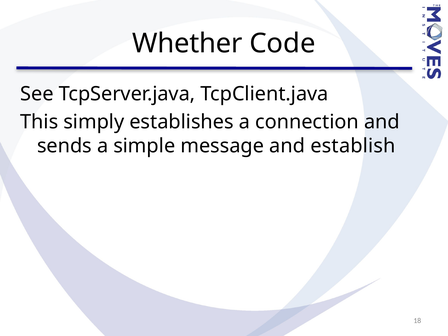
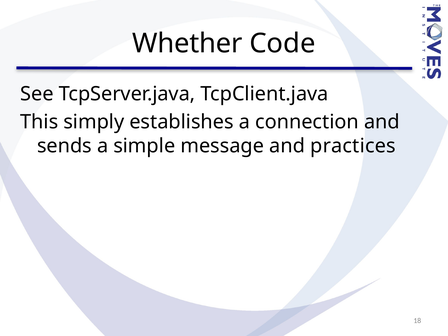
establish: establish -> practices (353, 146)
